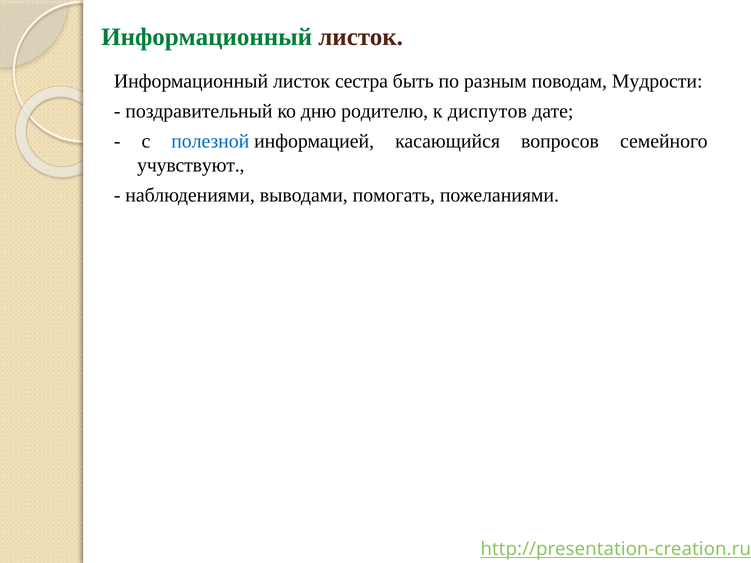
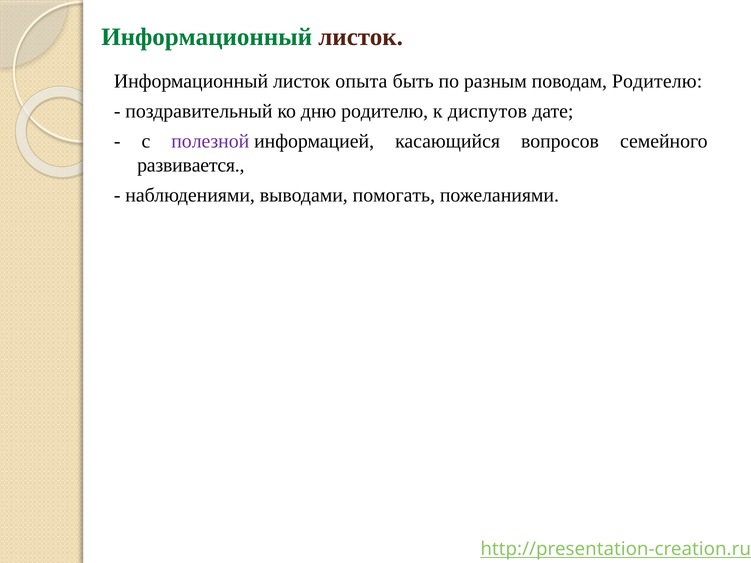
сестра: сестра -> опыта (361, 81)
поводам Мудрости: Мудрости -> Родителю (657, 81)
полезной colour: blue -> purple (210, 142)
учувствуют: учувствуют -> развивается (191, 165)
